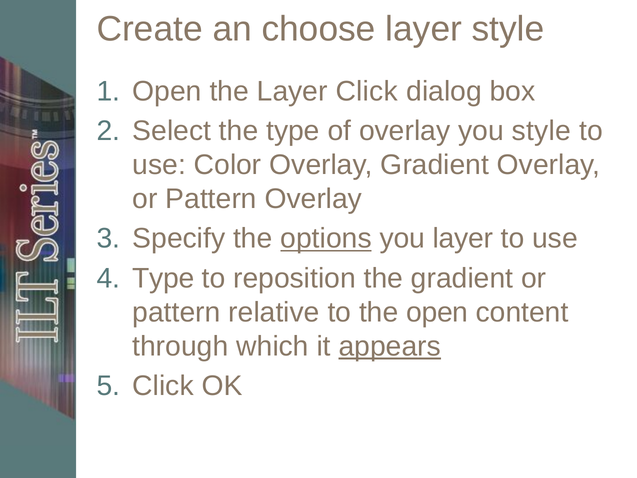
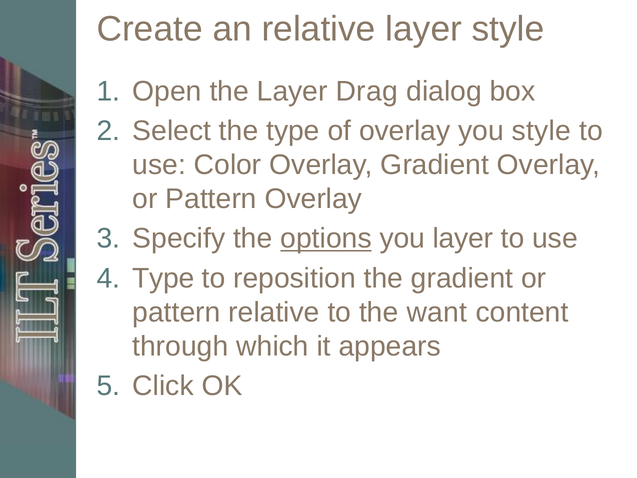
an choose: choose -> relative (319, 29)
Layer Click: Click -> Drag (367, 91)
the open: open -> want (437, 312)
appears underline: present -> none (390, 346)
